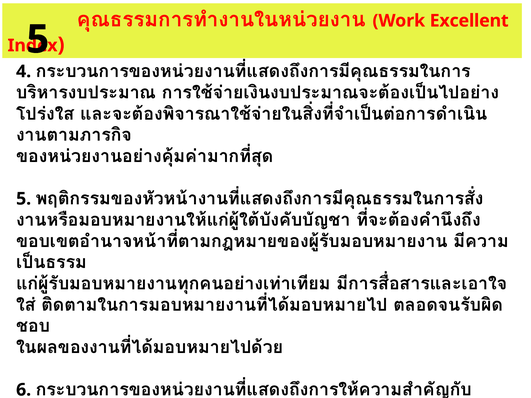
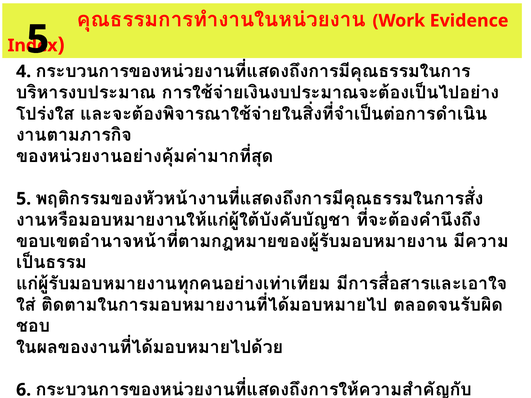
Excellent: Excellent -> Evidence (469, 21)
